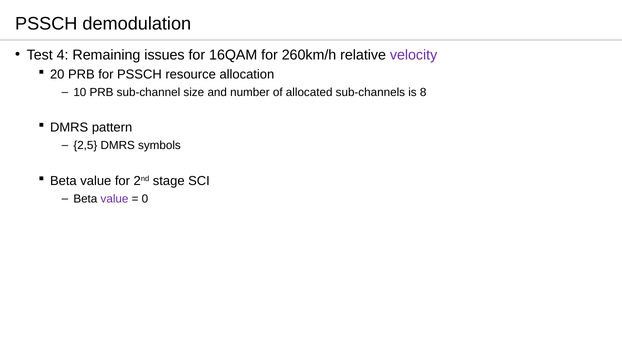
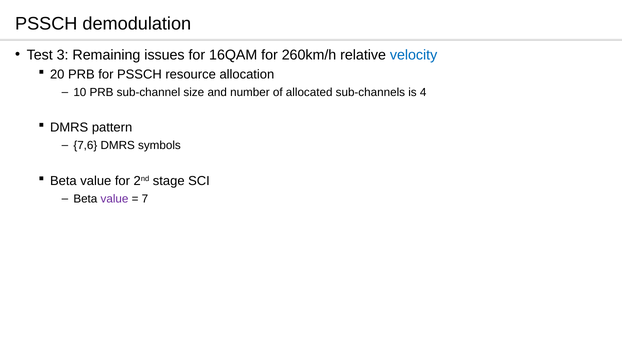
4: 4 -> 3 (63, 55)
velocity colour: purple -> blue (414, 55)
8: 8 -> 4 (423, 92)
2,5: 2,5 -> 7,6 (85, 146)
0: 0 -> 7 (145, 199)
